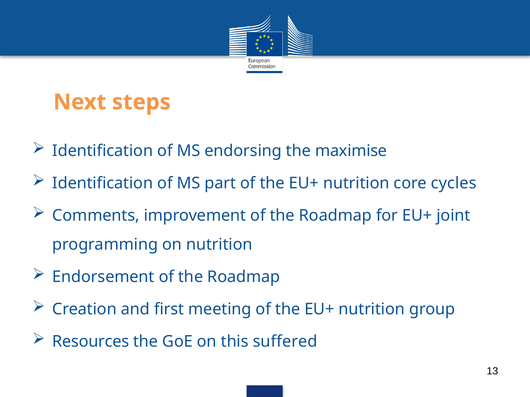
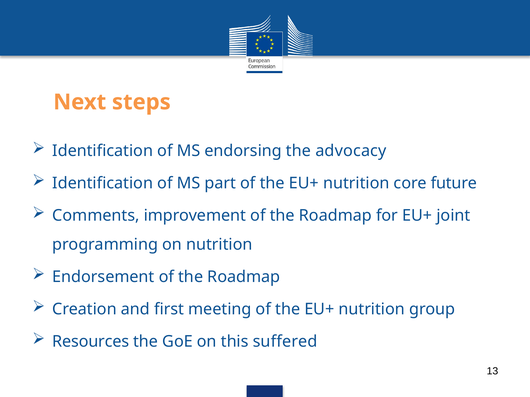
maximise: maximise -> advocacy (351, 151)
cycles: cycles -> future (454, 183)
